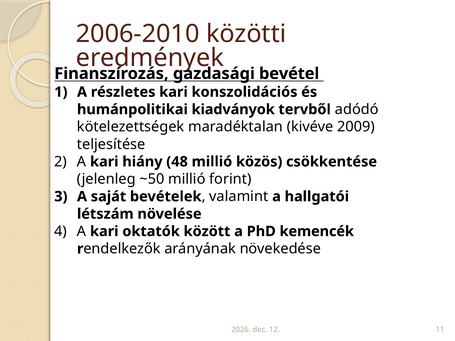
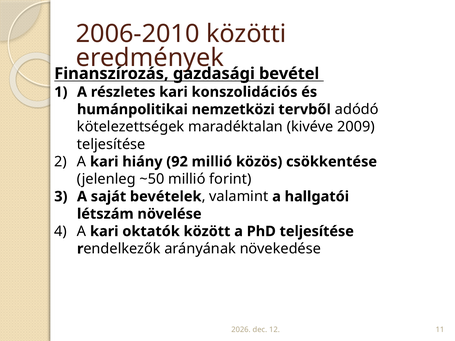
kiadványok: kiadványok -> nemzetközi (233, 110)
48: 48 -> 92 (177, 162)
PhD kemencék: kemencék -> teljesítése (317, 232)
